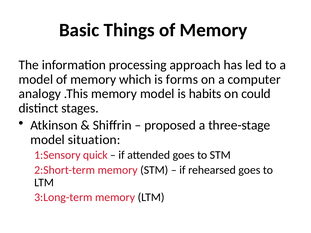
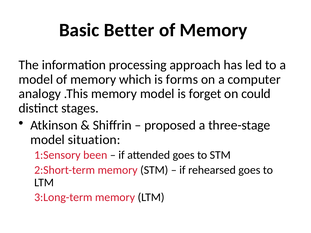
Things: Things -> Better (129, 30)
habits: habits -> forget (205, 94)
quick: quick -> been (95, 155)
